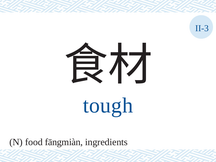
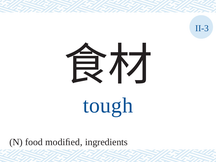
fāngmiàn: fāngmiàn -> modiﬁed (64, 142)
